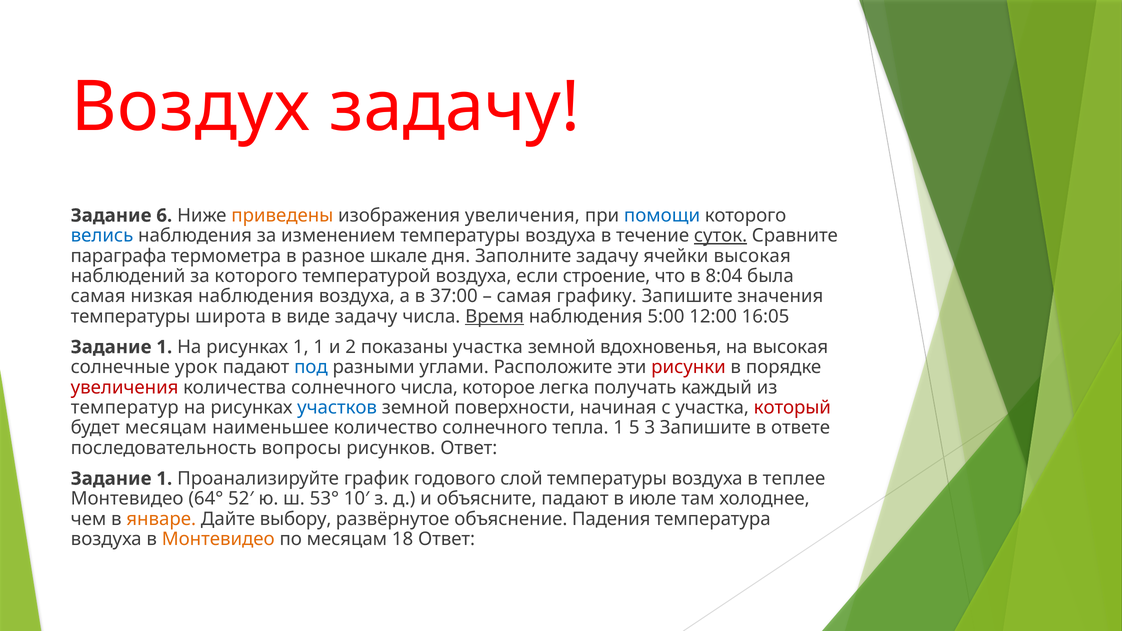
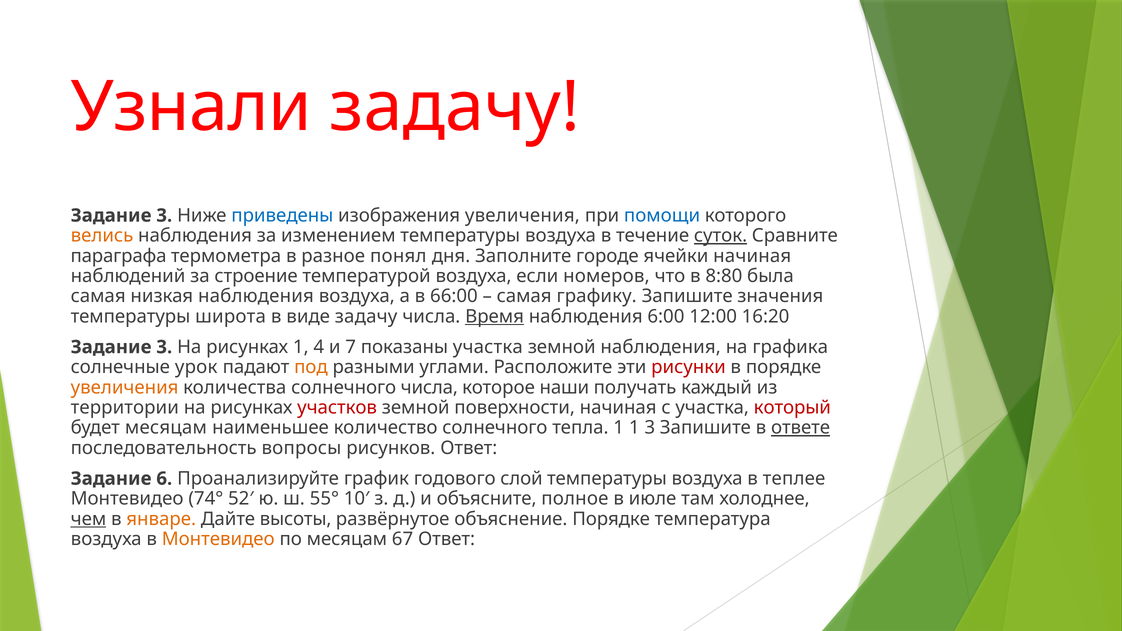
Воздух: Воздух -> Узнали (191, 107)
6: 6 -> 3 (164, 216)
приведены colour: orange -> blue (282, 216)
велись colour: blue -> orange (102, 236)
шкале: шкале -> понял (398, 256)
Заполните задачу: задачу -> городе (607, 256)
ячейки высокая: высокая -> начиная (752, 256)
за которого: которого -> строение (256, 276)
строение: строение -> номеров (606, 276)
8:04: 8:04 -> 8:80 (724, 276)
37:00: 37:00 -> 66:00 (454, 296)
5:00: 5:00 -> 6:00 (666, 316)
16:05: 16:05 -> 16:20 (766, 316)
1: 1 -> 3 (164, 347)
1 1: 1 -> 4 (319, 347)
2: 2 -> 7 (351, 347)
земной вдохновенья: вдохновенья -> наблюдения (661, 347)
на высокая: высокая -> графика (790, 347)
под colour: blue -> orange (311, 367)
увеличения colour: red -> orange (125, 387)
легка: легка -> наши (564, 387)
температур: температур -> территории (125, 408)
участков colour: blue -> red (337, 408)
1 5: 5 -> 1 (634, 428)
ответе underline: none -> present (801, 428)
1: 1 -> 6 (164, 479)
64°: 64° -> 74° (206, 499)
53°: 53° -> 55° (324, 499)
объясните падают: падают -> полное (575, 499)
чем underline: none -> present (89, 519)
выбору: выбору -> высоты (296, 519)
объяснение Падения: Падения -> Порядке (611, 519)
18: 18 -> 67 (403, 539)
